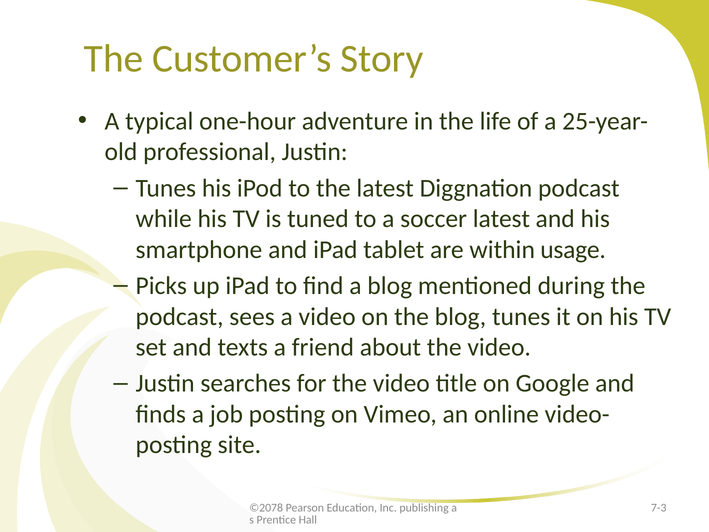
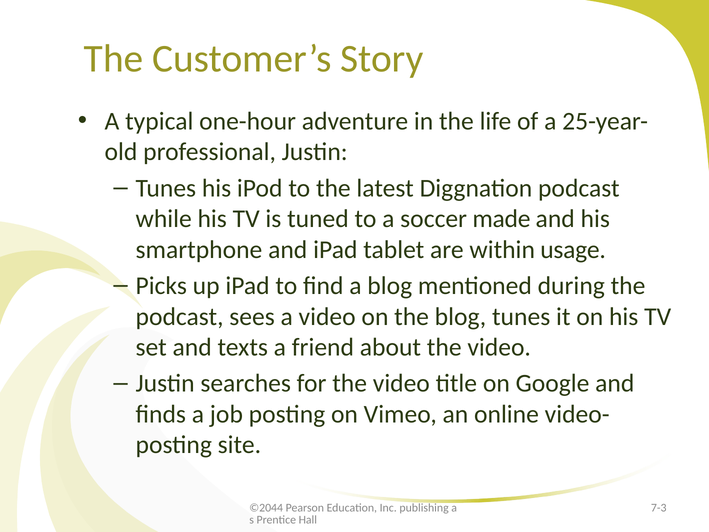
soccer latest: latest -> made (501, 219)
©2078: ©2078 -> ©2044 (266, 508)
